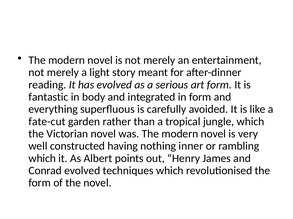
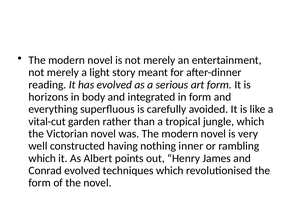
fantastic: fantastic -> horizons (48, 97)
fate-cut: fate-cut -> vital-cut (47, 122)
